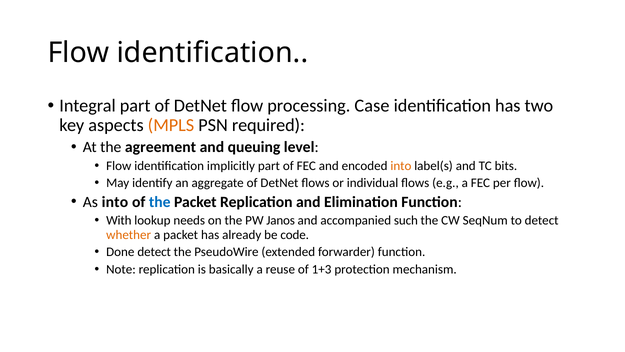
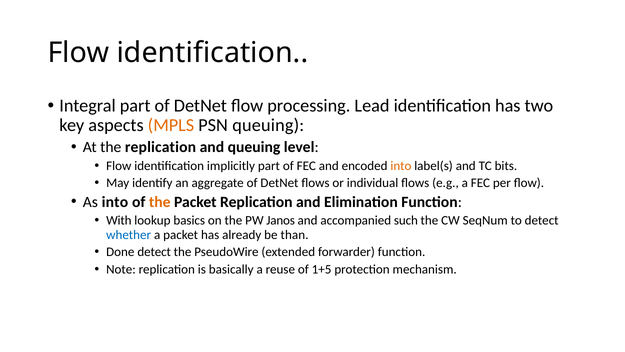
Case: Case -> Lead (372, 106)
PSN required: required -> queuing (268, 125)
the agreement: agreement -> replication (160, 147)
the colour: blue -> orange (160, 202)
needs: needs -> basics (189, 220)
whether colour: orange -> blue (129, 234)
code: code -> than (295, 234)
1+3: 1+3 -> 1+5 (322, 269)
